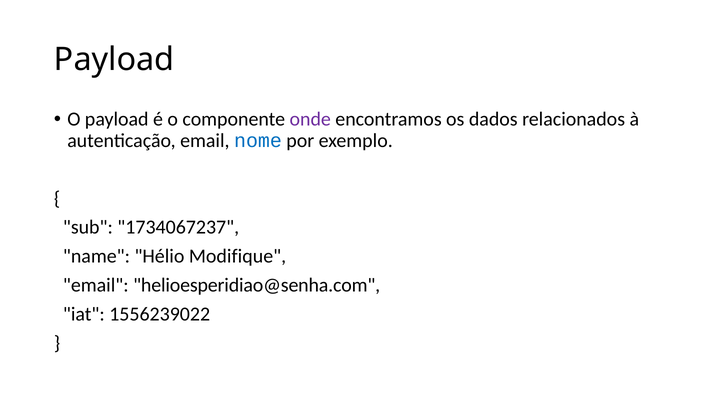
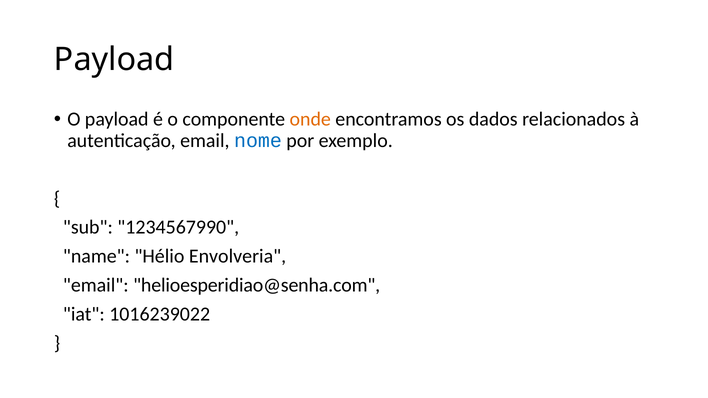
onde colour: purple -> orange (310, 119)
1734067237: 1734067237 -> 1234567990 (178, 228)
Modifique: Modifique -> Envolveria (238, 256)
1556239022: 1556239022 -> 1016239022 (160, 314)
